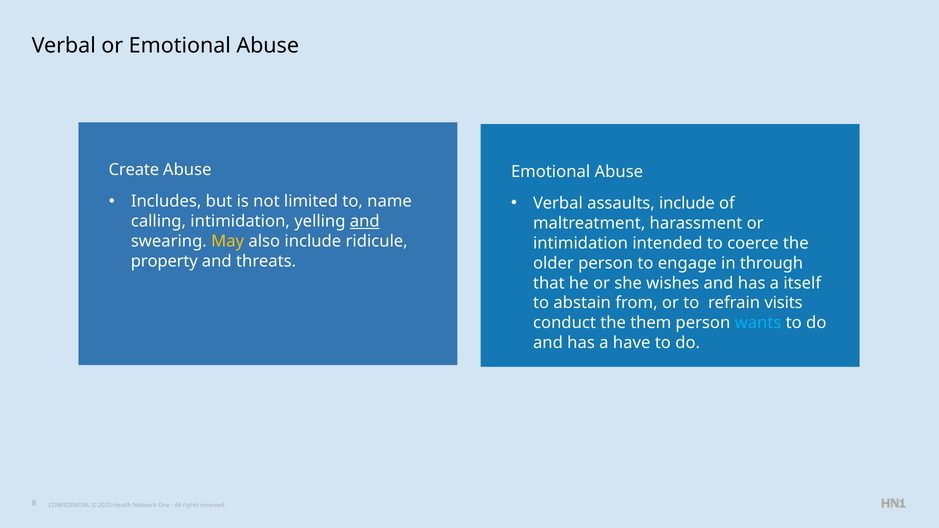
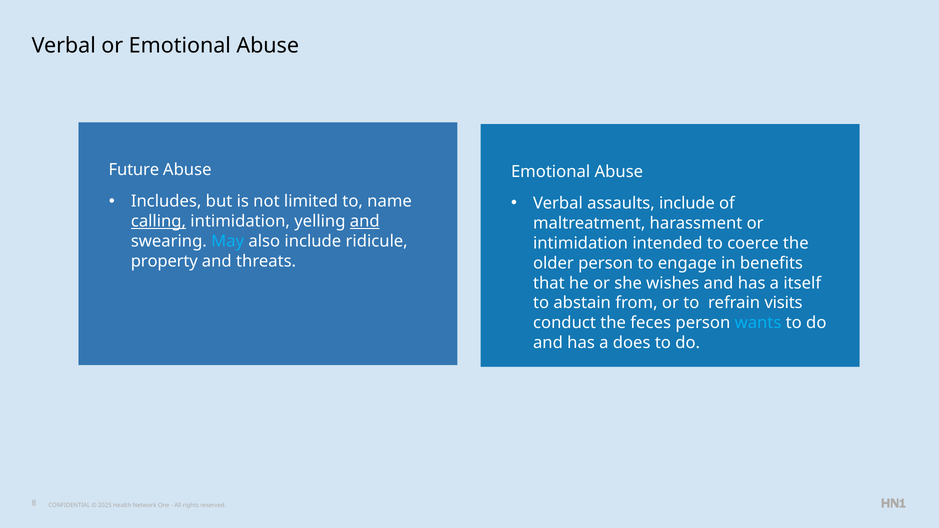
Create: Create -> Future (134, 170)
calling underline: none -> present (158, 221)
May colour: yellow -> light blue (228, 241)
through: through -> benefits (771, 263)
them: them -> feces (651, 323)
have: have -> does (632, 343)
